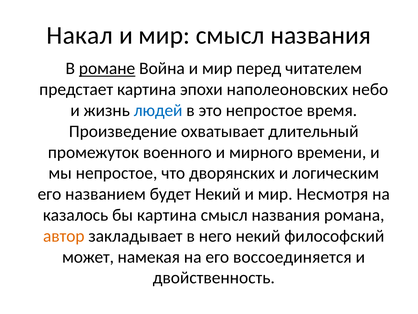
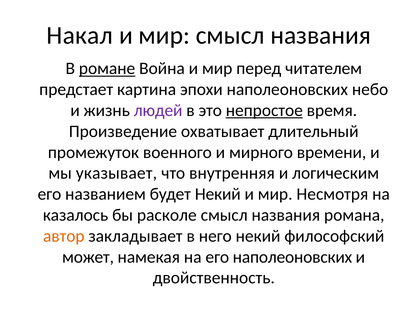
людей colour: blue -> purple (158, 110)
непростое underline: none -> present (264, 110)
мы непростое: непростое -> указывает (116, 173)
дворянских: дворянских -> внутренняя (232, 173)
бы картина: картина -> расколе (167, 215)
его воссоединяется: воссоединяется -> наполеоновских (292, 257)
